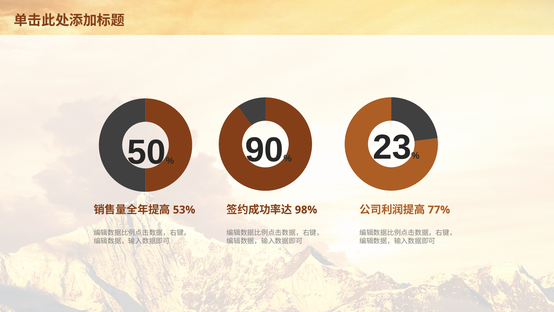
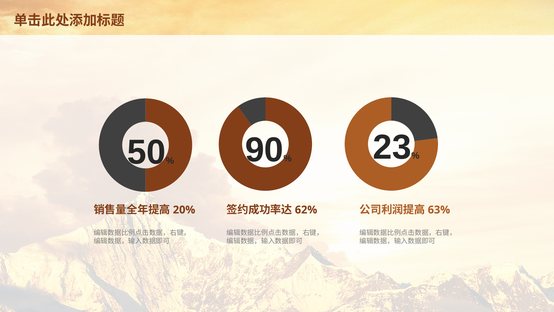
53%: 53% -> 20% (184, 210)
98%: 98% -> 62% (306, 210)
77%: 77% -> 63% (439, 210)
